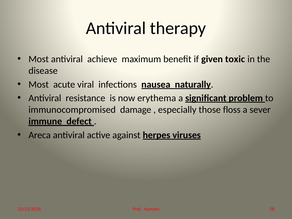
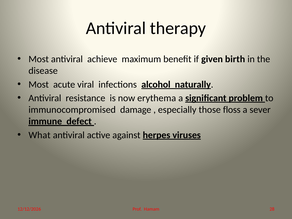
toxic: toxic -> birth (235, 59)
nausea: nausea -> alcohol (156, 84)
Areca: Areca -> What (40, 135)
